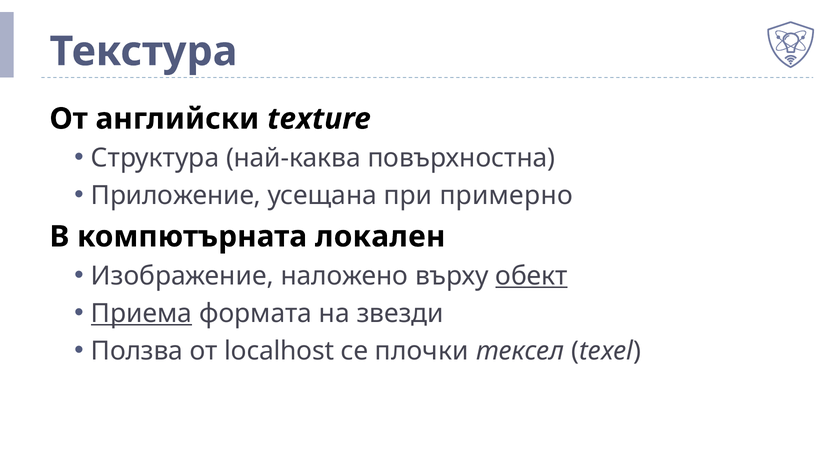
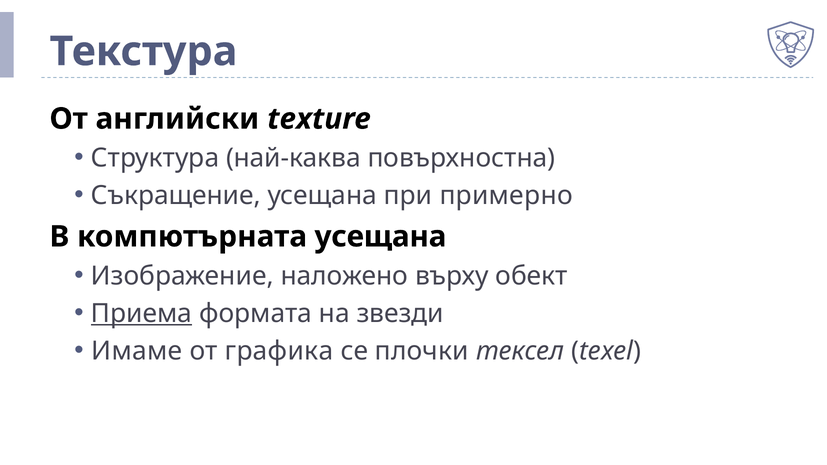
Приложение: Приложение -> Съкращение (176, 196)
компютърната локален: локален -> усещана (380, 237)
обект underline: present -> none (532, 276)
Ползва: Ползва -> Имаме (137, 351)
localhost: localhost -> графика (279, 351)
